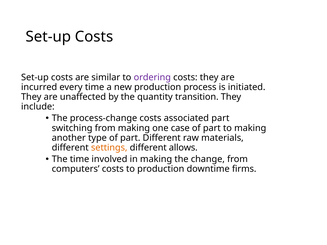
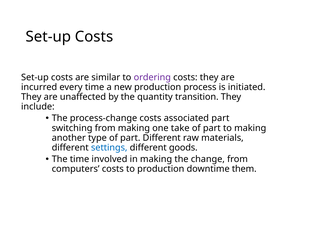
case: case -> take (180, 128)
settings colour: orange -> blue (109, 148)
allows: allows -> goods (183, 148)
firms: firms -> them (244, 169)
